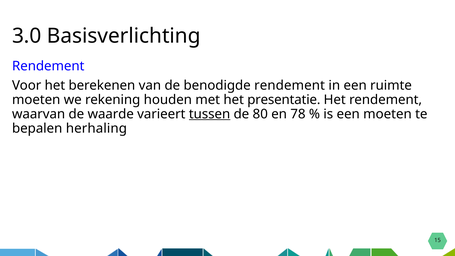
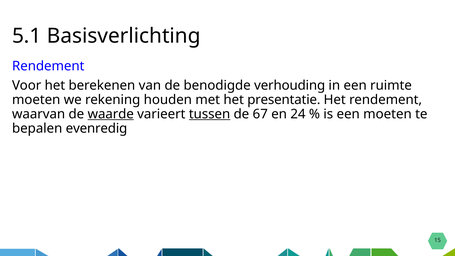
3.0: 3.0 -> 5.1 (27, 36)
benodigde rendement: rendement -> verhouding (290, 85)
waarde underline: none -> present (111, 114)
80: 80 -> 67 (260, 114)
78: 78 -> 24 (298, 114)
herhaling: herhaling -> evenredig (97, 128)
